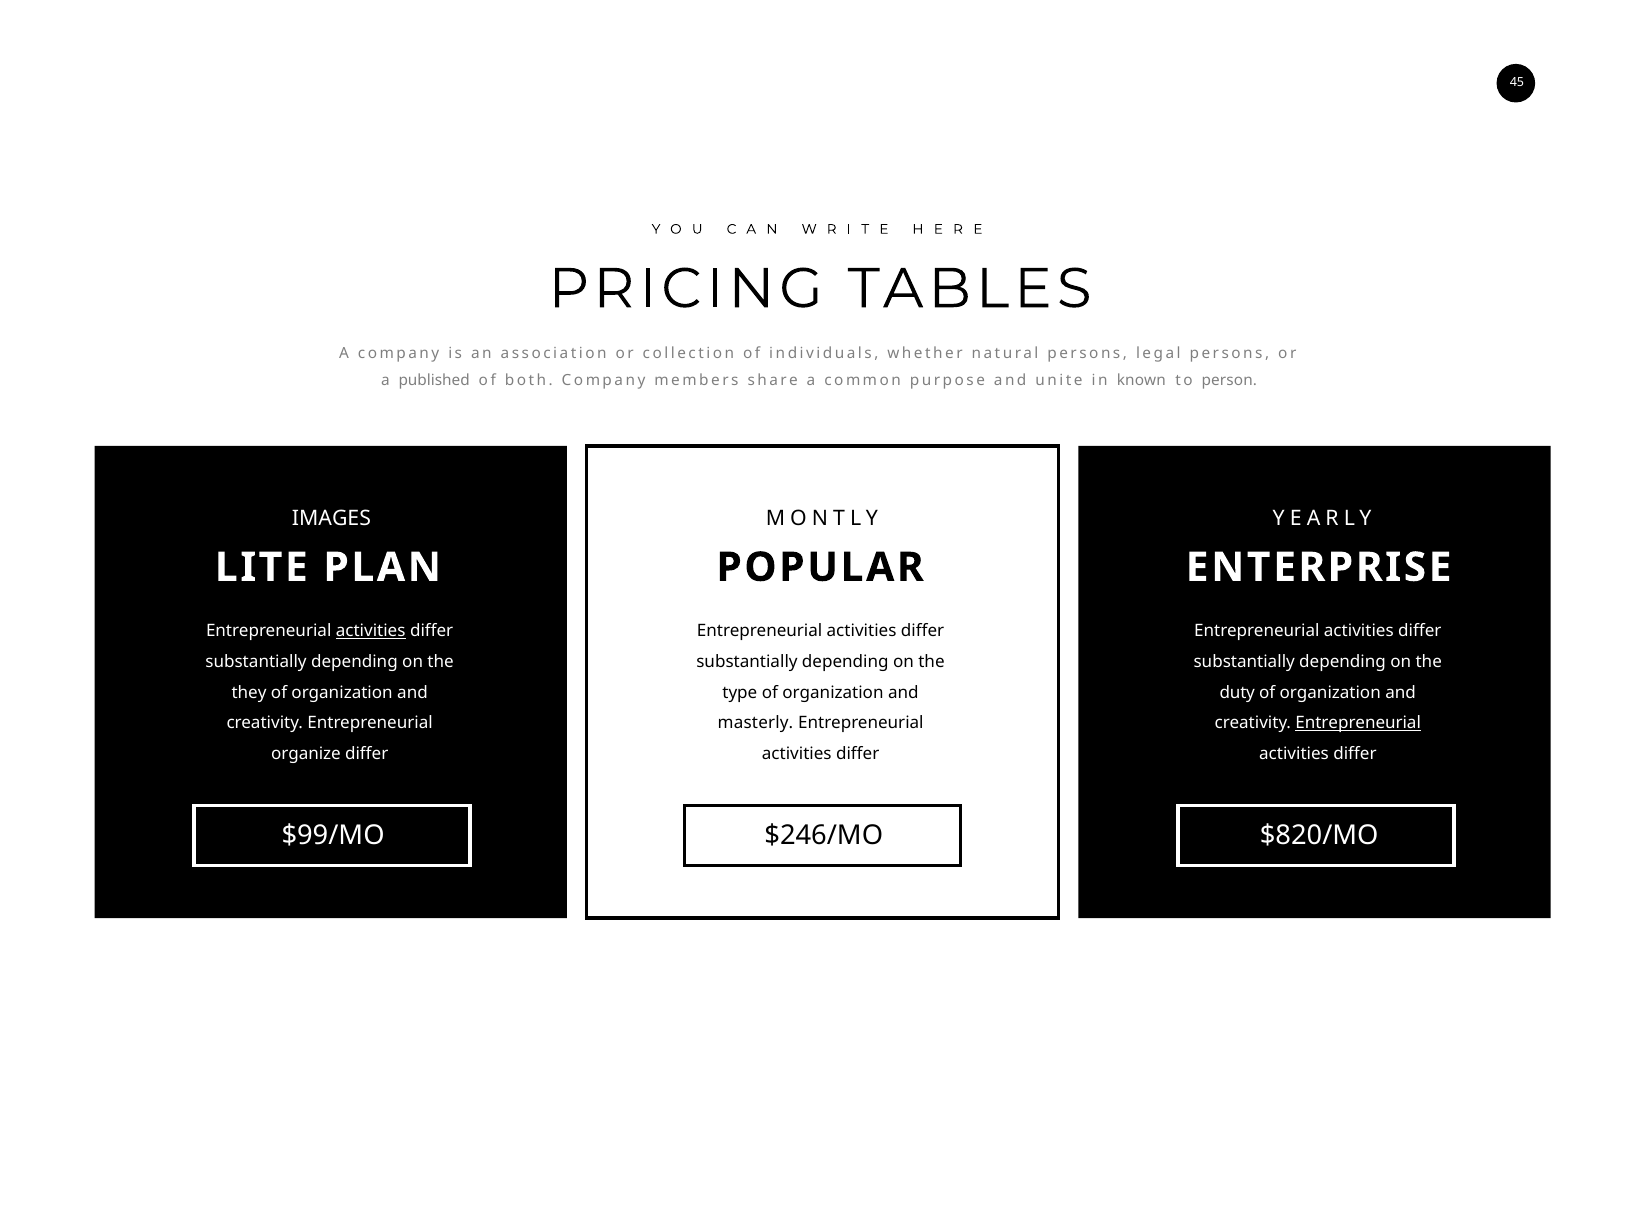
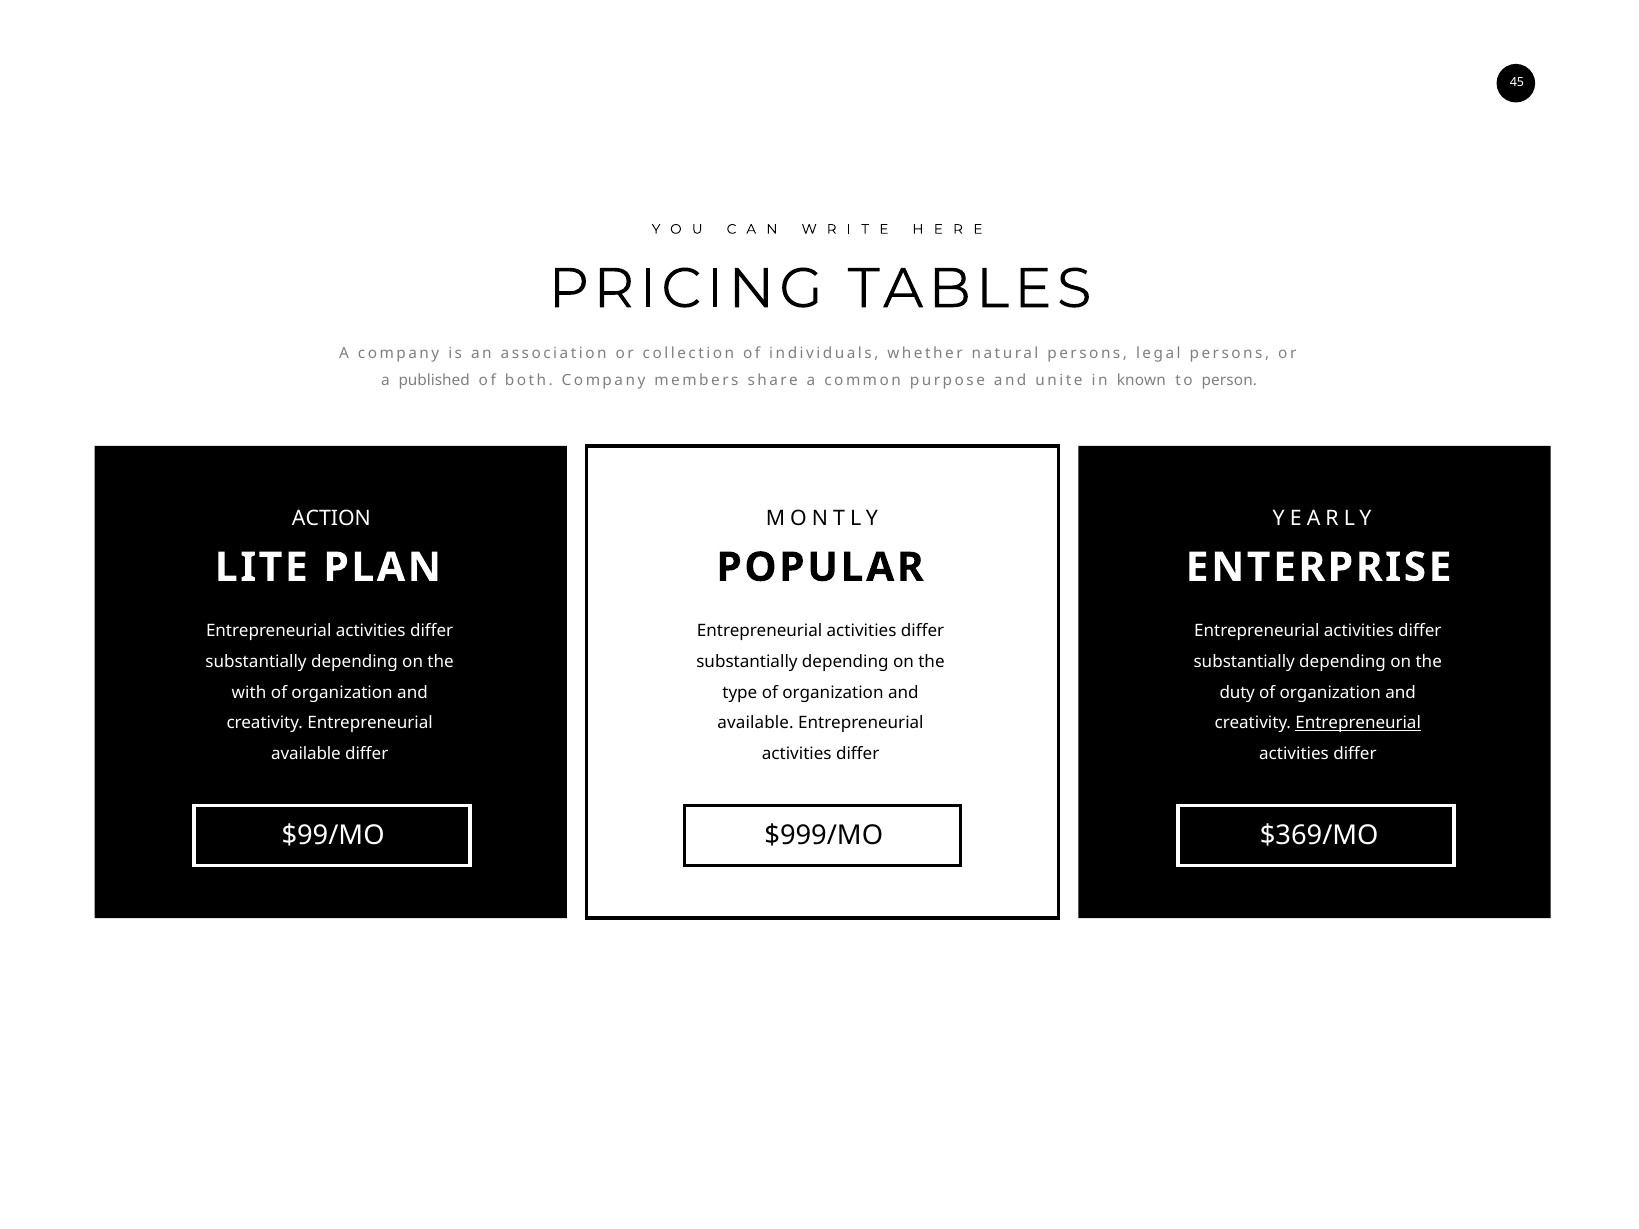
IMAGES: IMAGES -> ACTION (331, 519)
activities underline: present -> none (371, 631)
they: they -> with (249, 693)
masterly: masterly -> available (756, 723)
organize: organize -> available (306, 754)
$246/MO: $246/MO -> $999/MO (824, 836)
$820/MO: $820/MO -> $369/MO (1319, 836)
